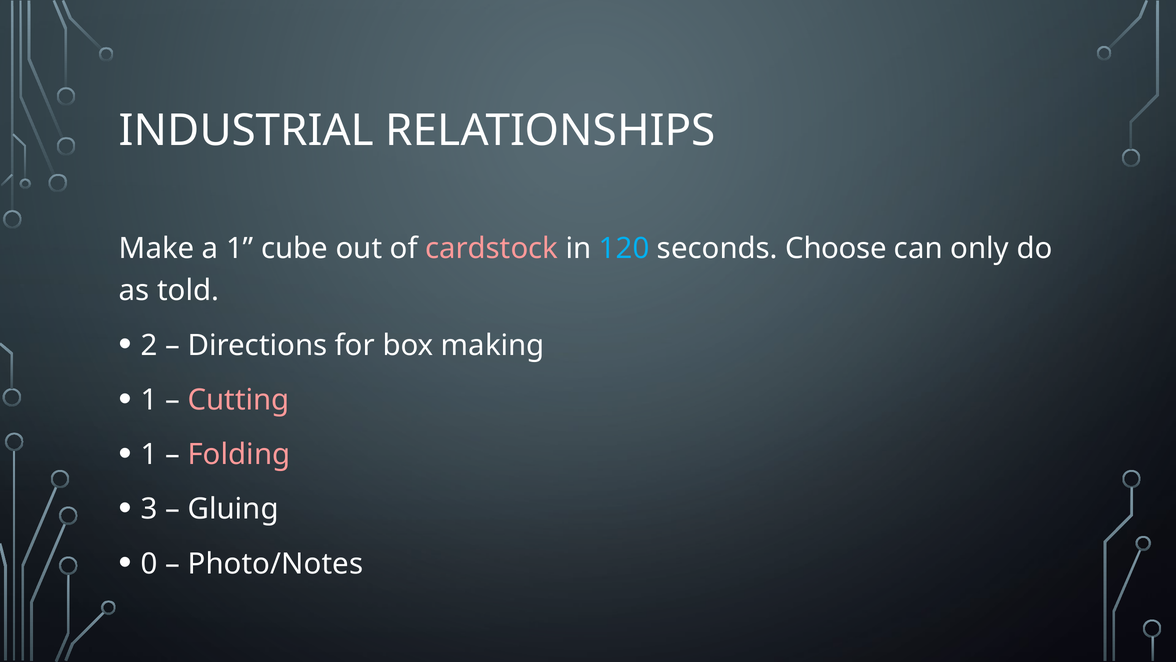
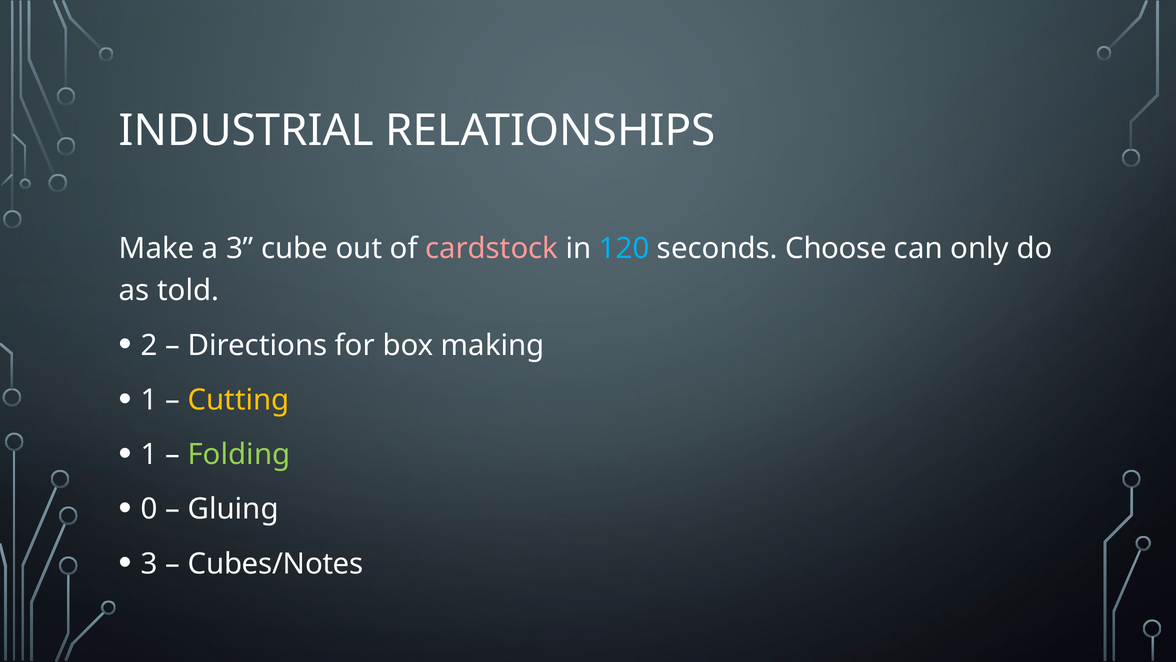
a 1: 1 -> 3 (240, 248)
Cutting colour: pink -> yellow (239, 400)
Folding colour: pink -> light green (239, 454)
3: 3 -> 0 (149, 509)
0: 0 -> 3 (149, 563)
Photo/Notes: Photo/Notes -> Cubes/Notes (276, 563)
